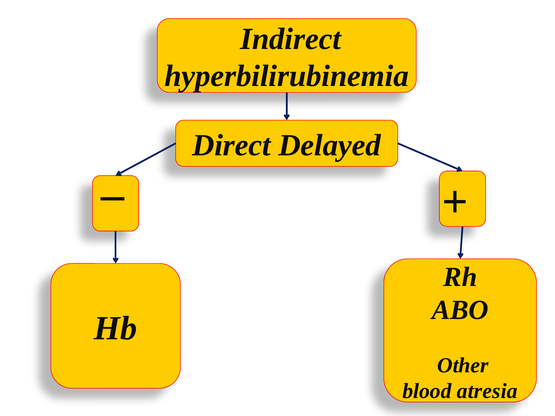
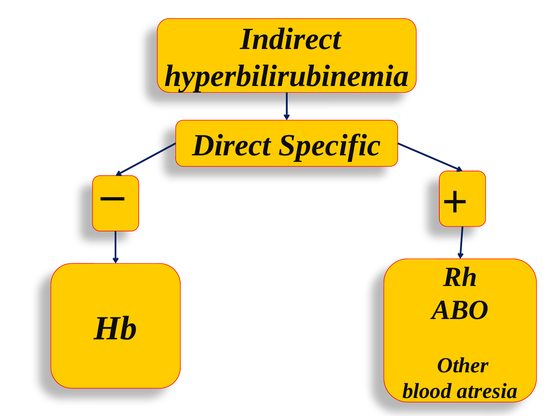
Delayed: Delayed -> Specific (330, 146)
